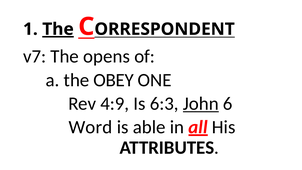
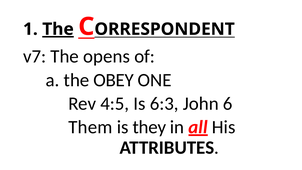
4:9: 4:9 -> 4:5 (115, 103)
John underline: present -> none (201, 103)
Word: Word -> Them (90, 127)
able: able -> they (149, 127)
